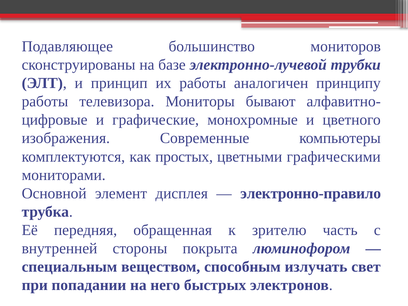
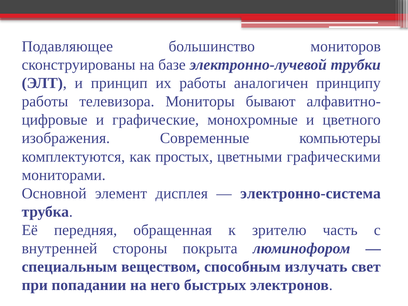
электронно-правило: электронно-правило -> электронно-система (311, 193)
